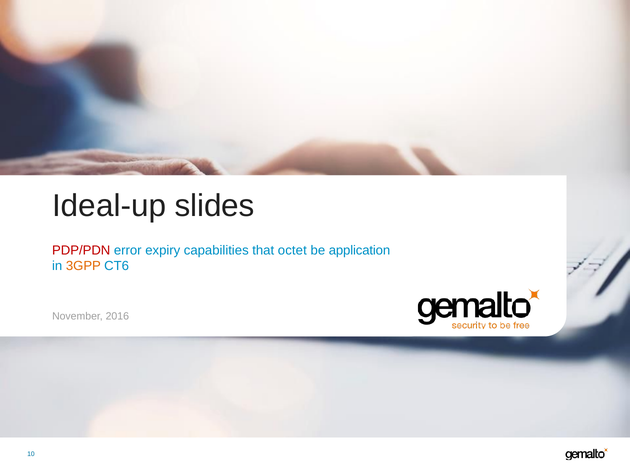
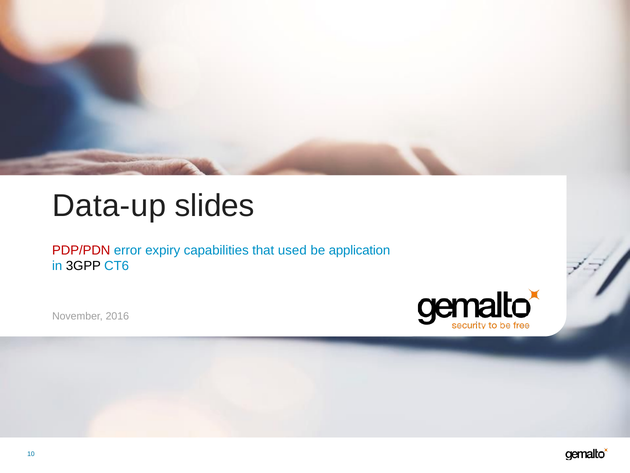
Ideal-up: Ideal-up -> Data-up (109, 206)
octet: octet -> used (292, 250)
3GPP colour: orange -> black (83, 266)
